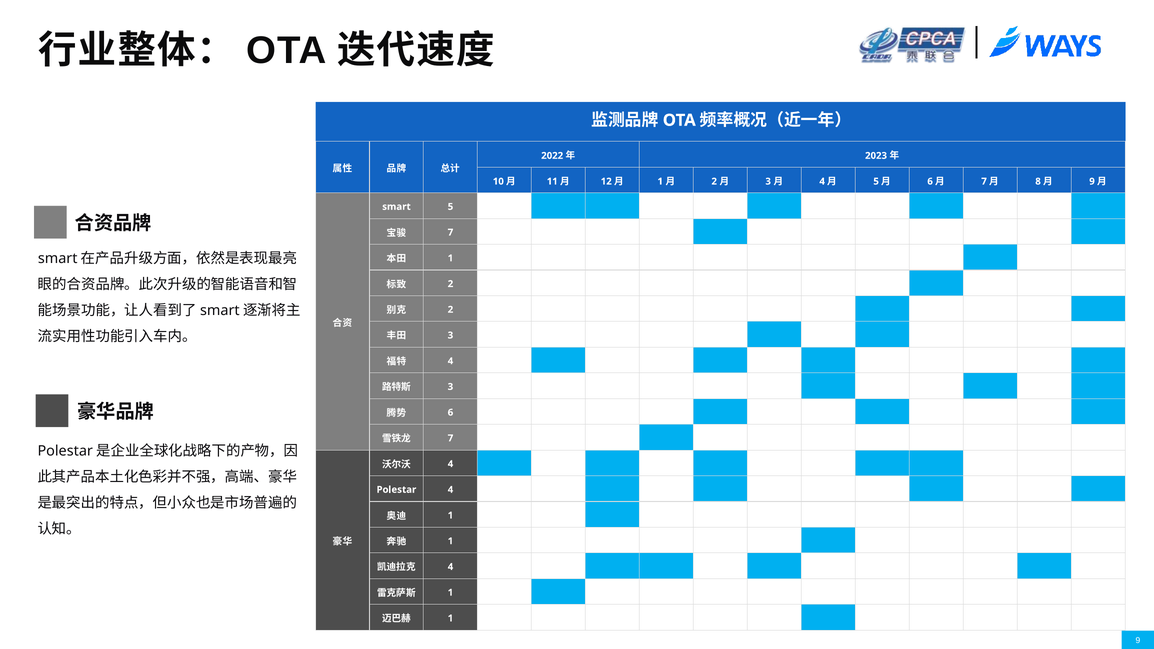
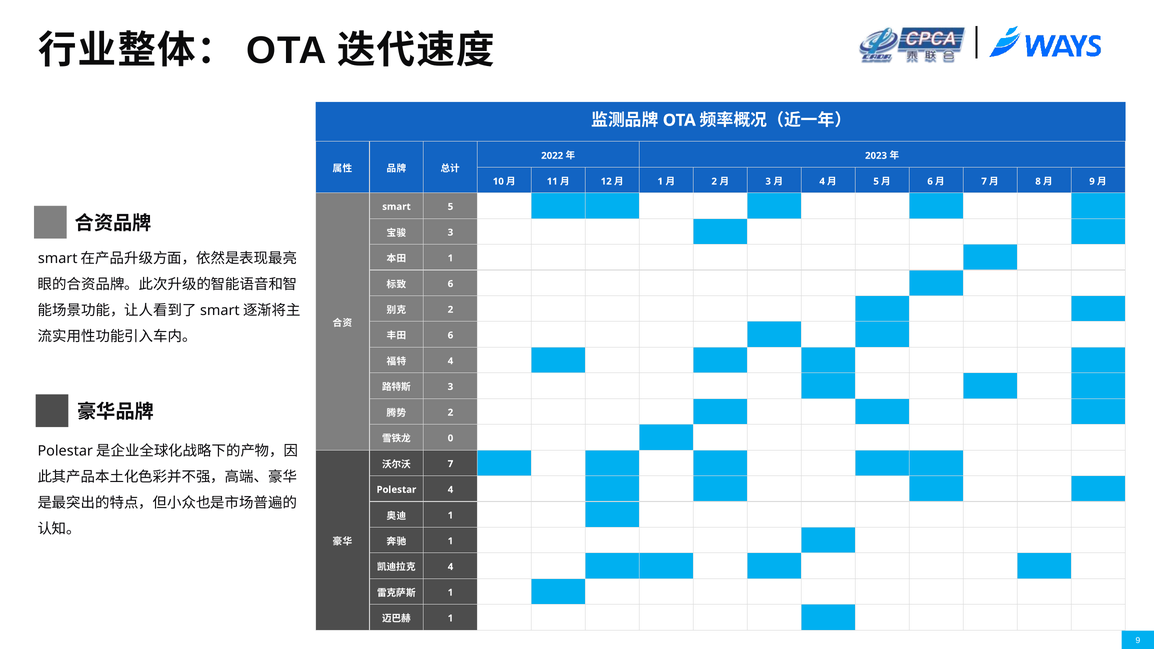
7: 7 -> 3 (450, 232)
2: 2 -> 6 (450, 284)
3: 3 -> 6 (450, 335)
6: 6 -> 2 (450, 413)
7: 7 -> 0 (450, 438)
4: 4 -> 7 (450, 464)
